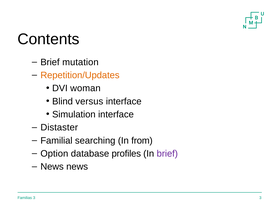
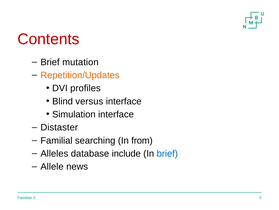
Contents colour: black -> red (49, 39)
woman: woman -> profiles (85, 88)
Option: Option -> Alleles (54, 153)
profiles: profiles -> include (126, 153)
brief colour: purple -> blue (167, 153)
News: News -> Allele (52, 166)
